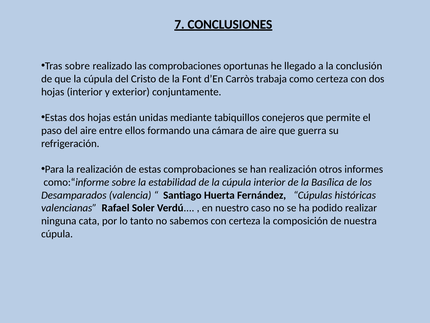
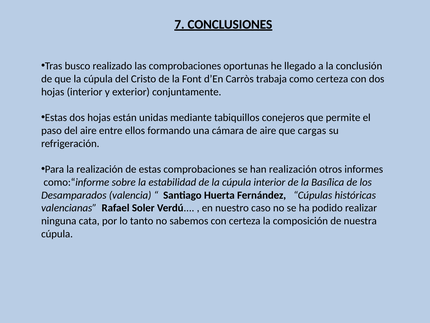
Tras sobre: sobre -> busco (77, 66)
guerra: guerra -> cargas (312, 130)
